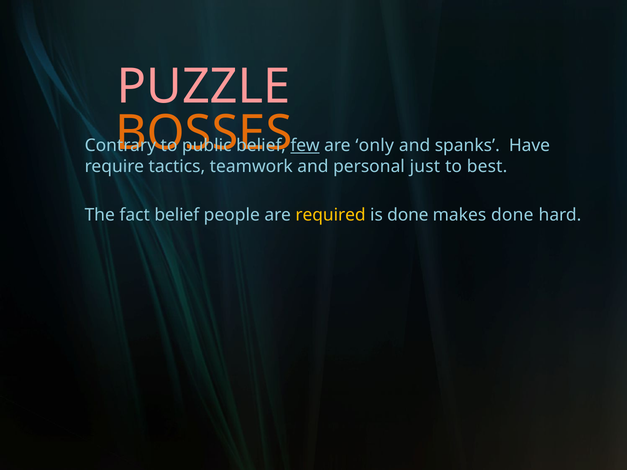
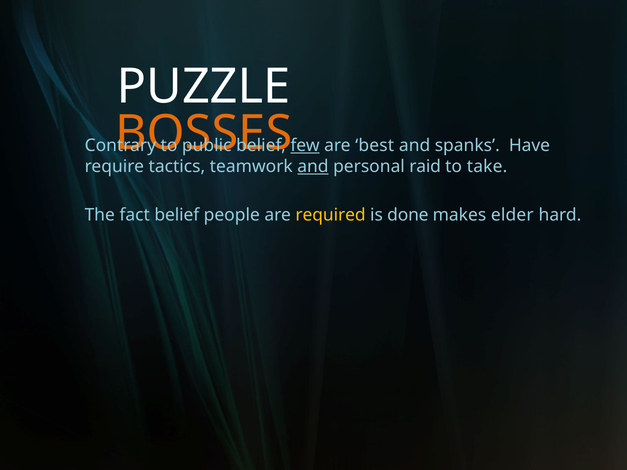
PUZZLE colour: pink -> white (204, 87)
only: only -> best (375, 145)
and underline: none -> present (313, 166)
just: just -> raid (425, 166)
best: best -> take (487, 166)
makes done: done -> elder (512, 215)
